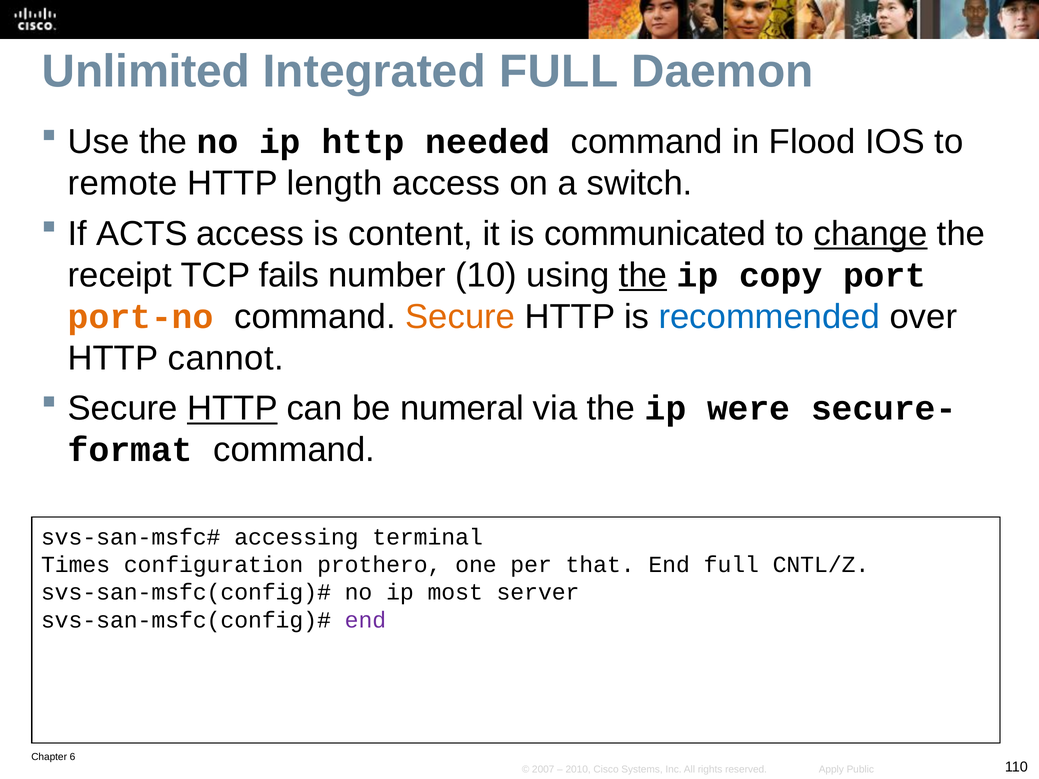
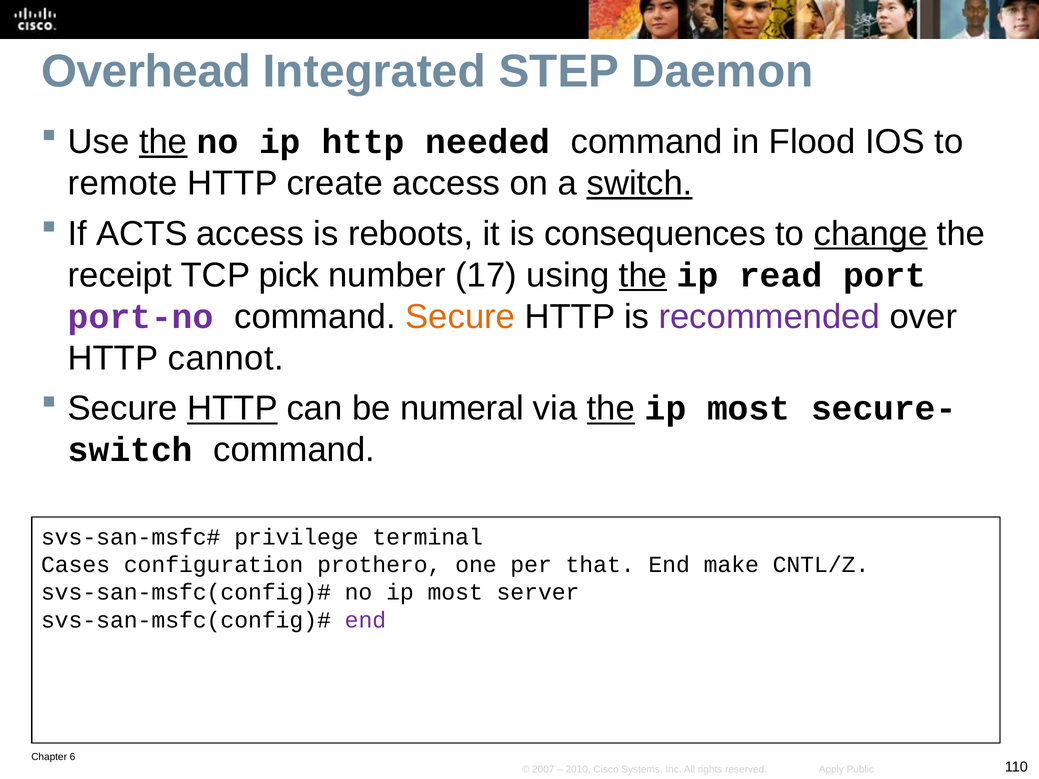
Unlimited: Unlimited -> Overhead (146, 71)
Integrated FULL: FULL -> STEP (559, 71)
the underline: none -> present (163, 142)
length: length -> create (335, 183)
switch underline: none -> present (640, 183)
content: content -> reboots (411, 234)
communicated: communicated -> consequences (655, 234)
fails: fails -> pick (289, 275)
10: 10 -> 17 (486, 275)
copy: copy -> read (781, 275)
port-no colour: orange -> purple (141, 317)
recommended colour: blue -> purple (769, 317)
the underline: none -> present (611, 409)
were: were -> most (749, 409)
format: format -> switch (130, 450)
accessing: accessing -> privilege (296, 537)
Times: Times -> Cases (76, 565)
End full: full -> make (731, 565)
